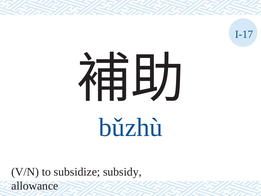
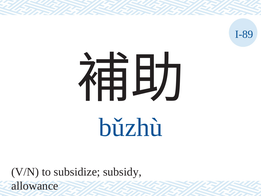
I-17: I-17 -> I-89 (244, 34)
